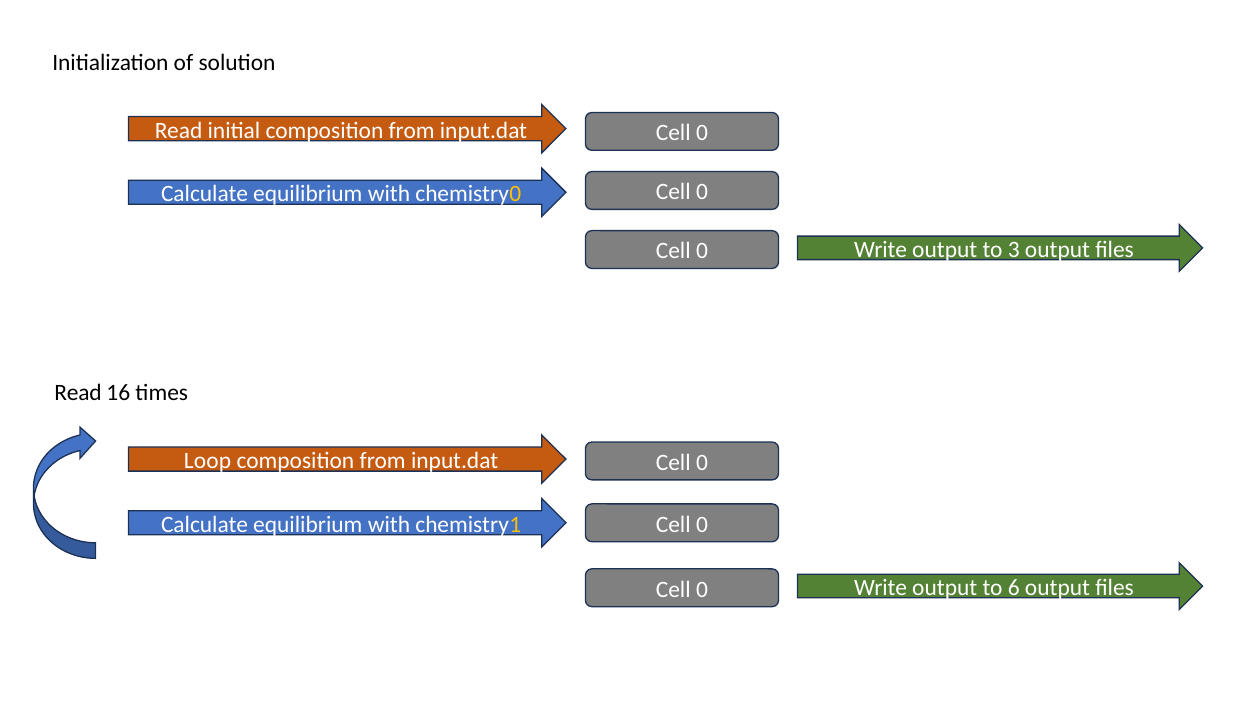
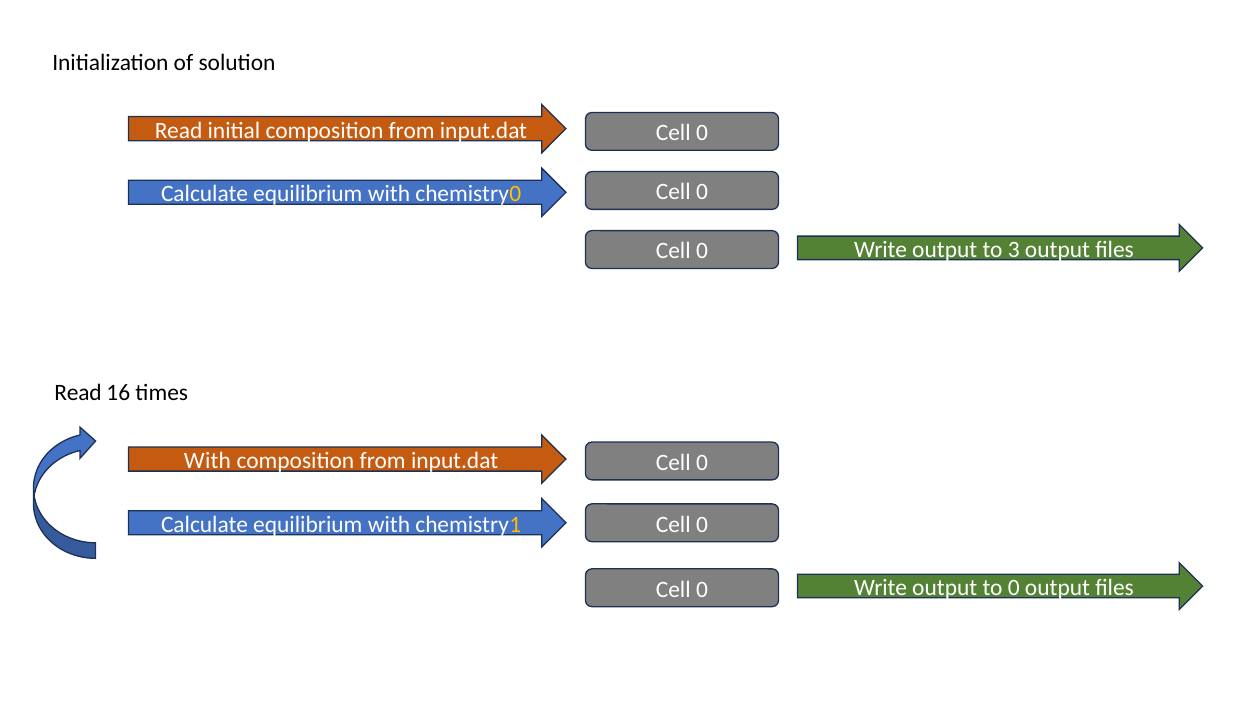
Loop: Loop -> With (208, 461)
to 6: 6 -> 0 (1014, 587)
